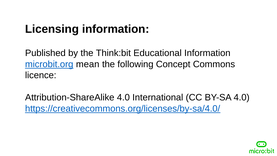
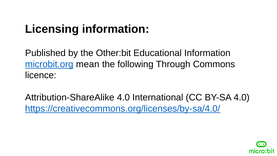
Think:bit: Think:bit -> Other:bit (113, 53)
Concept: Concept -> Through (173, 64)
